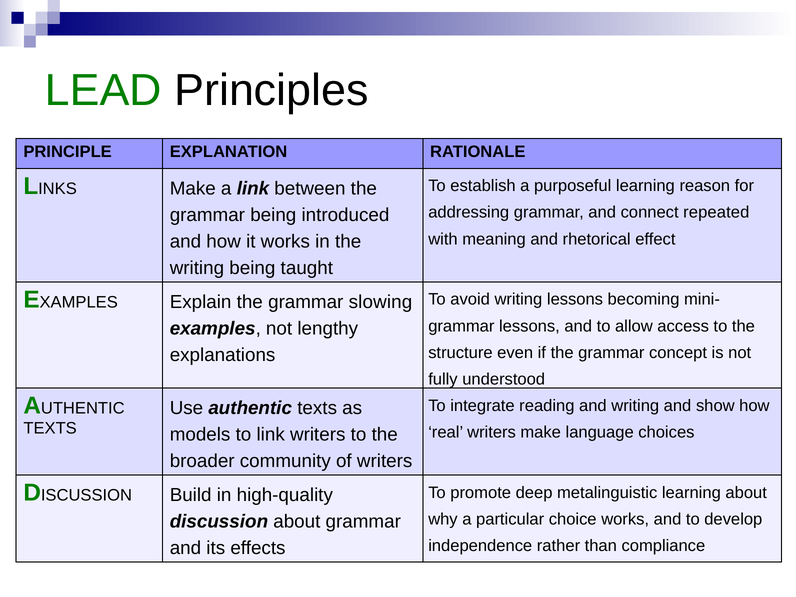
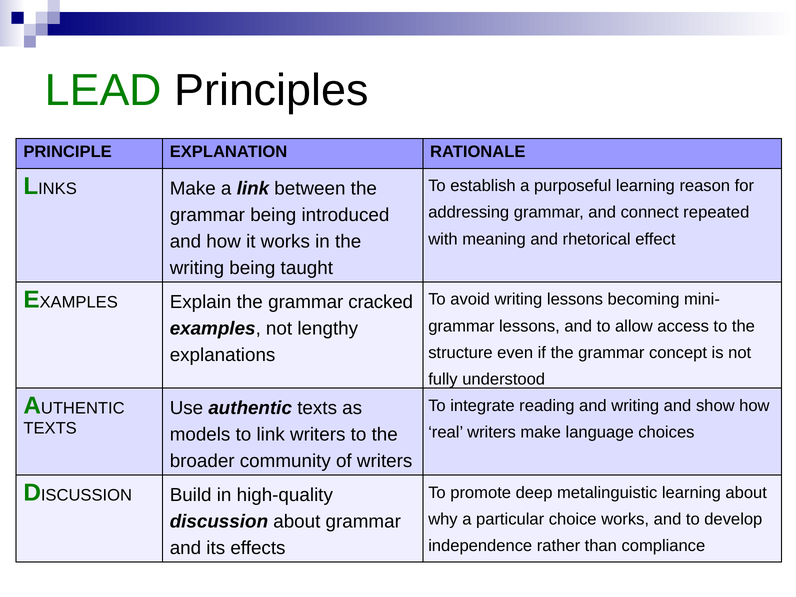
slowing: slowing -> cracked (381, 302)
